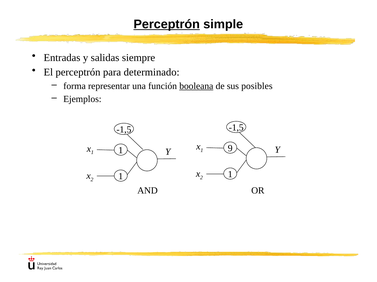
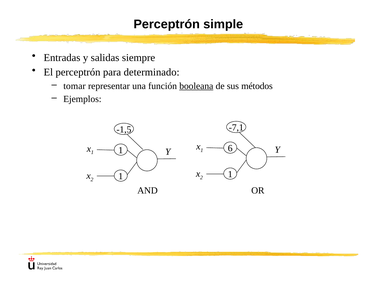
Perceptrón underline: present -> none (167, 24)
forma: forma -> tomar (74, 86)
posibles: posibles -> métodos (257, 86)
-1,5 -1,5: -1,5 -> -7,1 (236, 128)
9: 9 -> 6 (230, 149)
